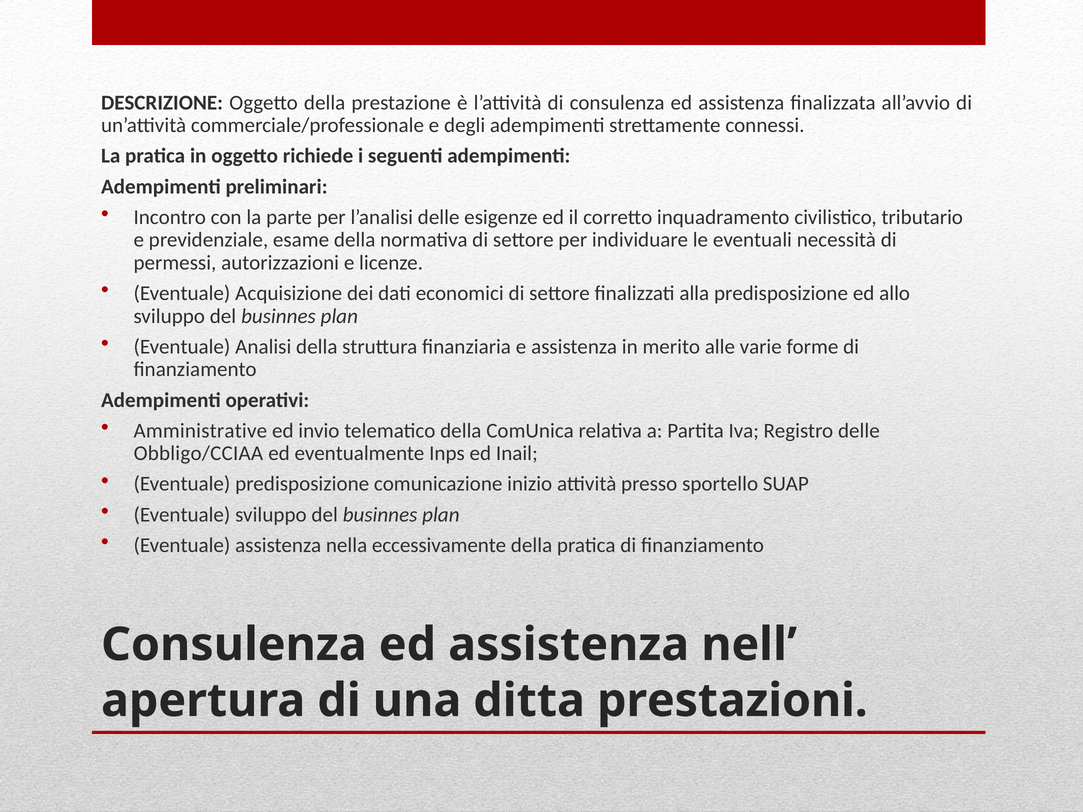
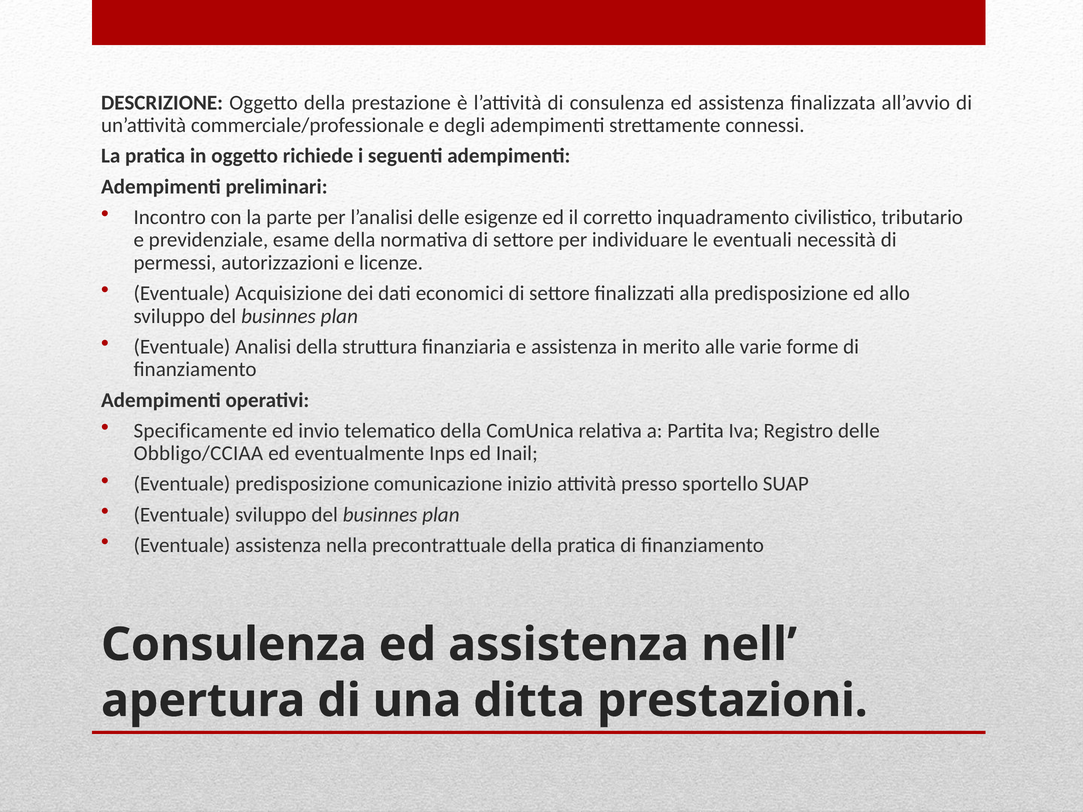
Amministrative: Amministrative -> Specificamente (200, 431)
eccessivamente: eccessivamente -> precontrattuale (439, 545)
